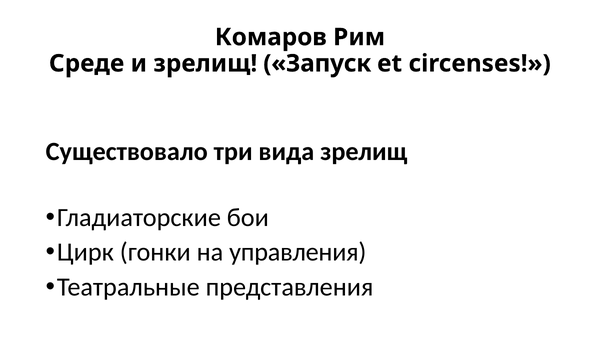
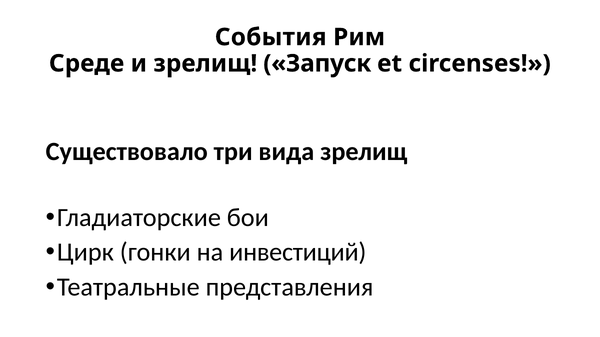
Комаров: Комаров -> События (271, 37)
управления: управления -> инвестиций (298, 253)
